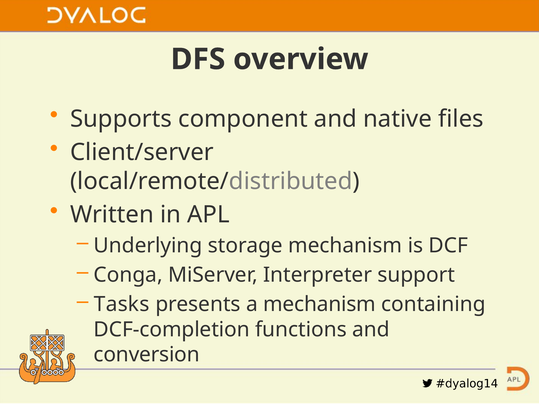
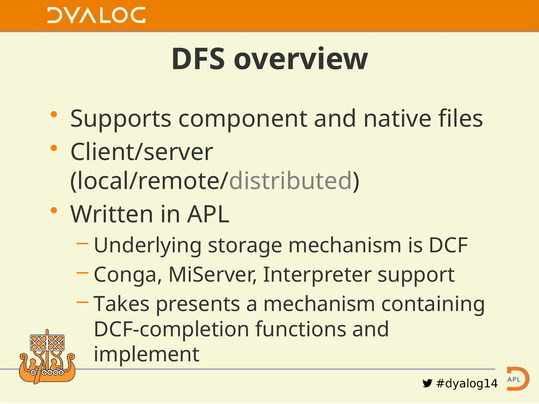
Tasks: Tasks -> Takes (122, 304)
conversion: conversion -> implement (147, 355)
